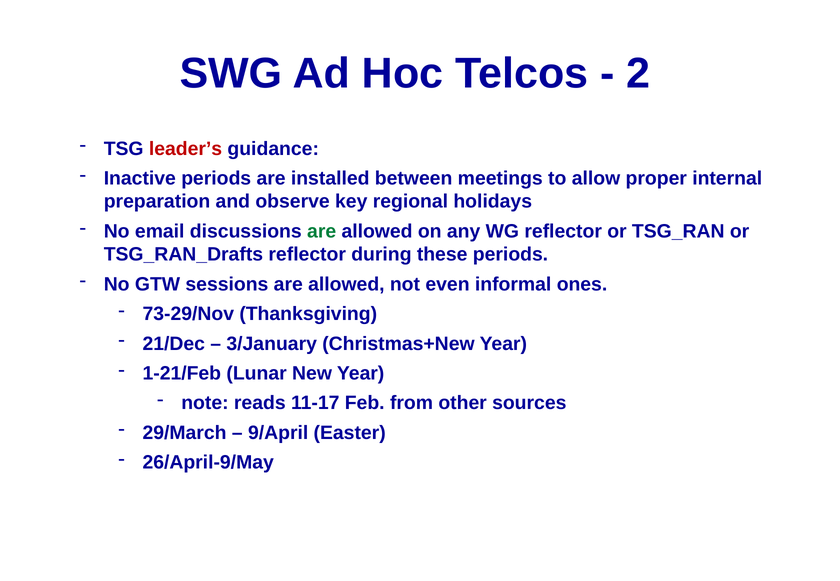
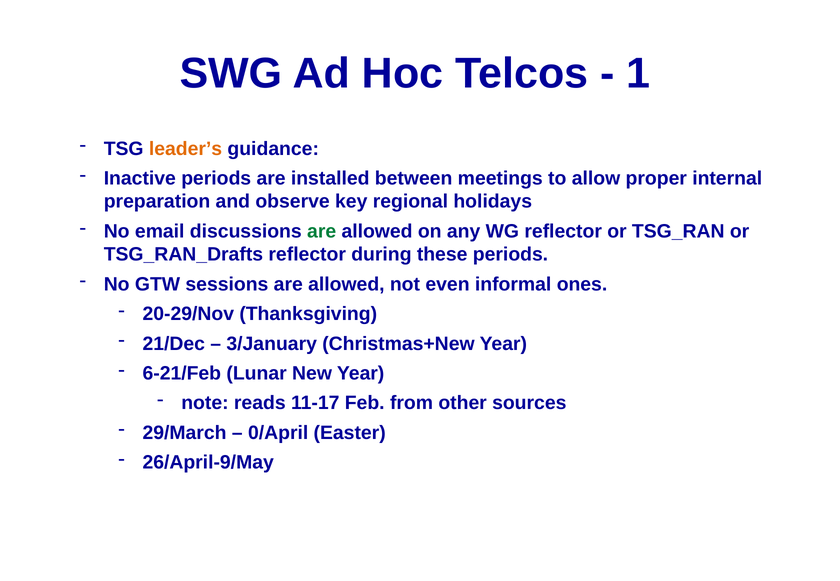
2: 2 -> 1 (638, 74)
leader’s colour: red -> orange (186, 149)
73-29/Nov: 73-29/Nov -> 20-29/Nov (188, 314)
1-21/Feb: 1-21/Feb -> 6-21/Feb (182, 374)
9/April: 9/April -> 0/April (278, 433)
